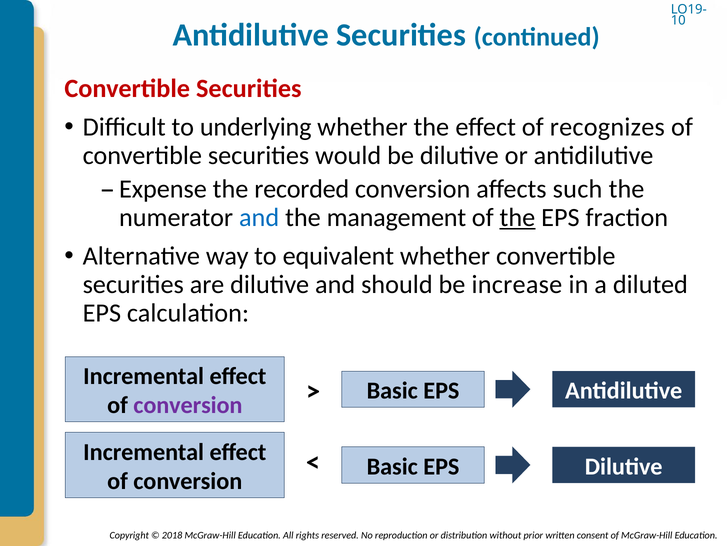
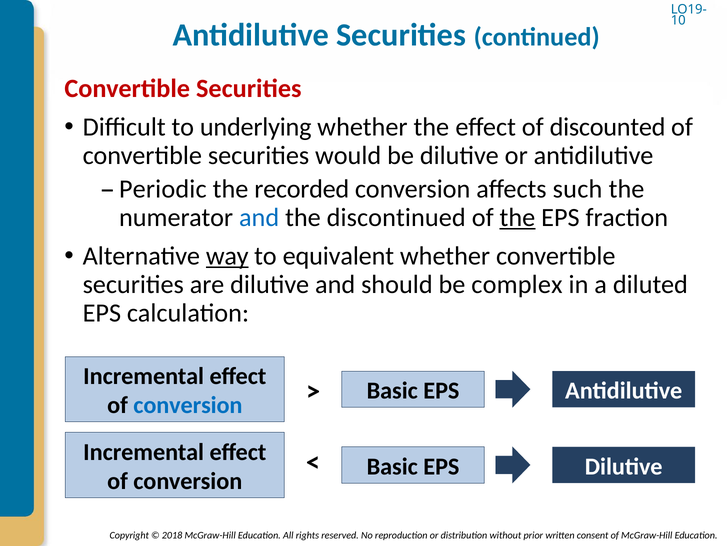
recognizes: recognizes -> discounted (608, 127)
Expense: Expense -> Periodic (163, 189)
management: management -> discontinued (396, 217)
way underline: none -> present (227, 256)
increase: increase -> complex (517, 284)
conversion colour: purple -> blue (188, 405)
